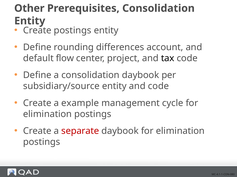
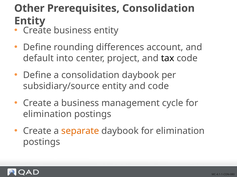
Create postings: postings -> business (73, 30)
flow: flow -> into (65, 58)
a example: example -> business (80, 103)
separate colour: red -> orange (80, 131)
